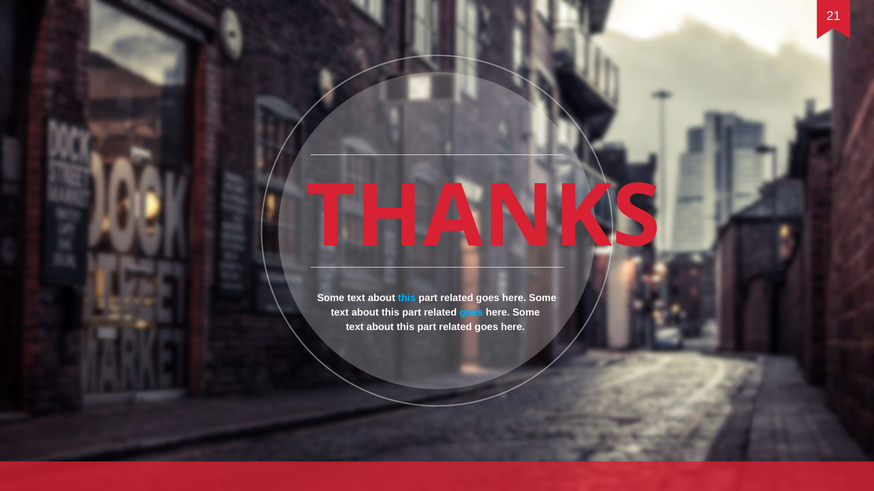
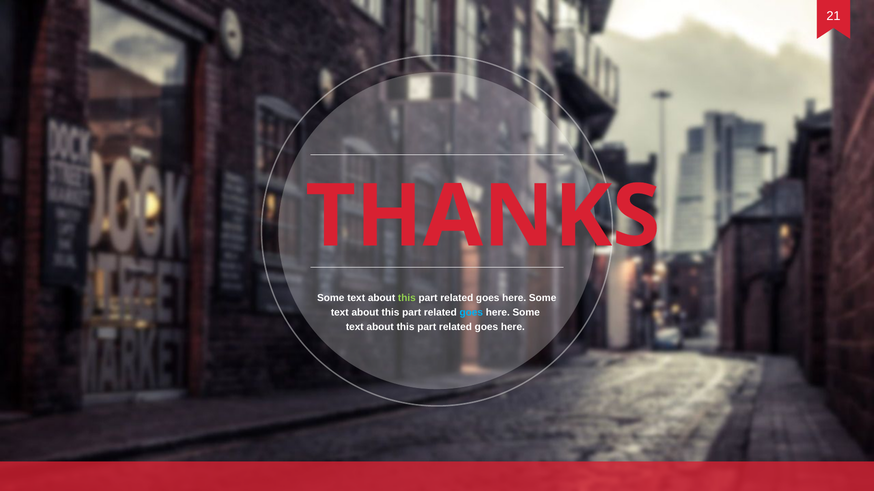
this colour: light blue -> light green (407, 298)
